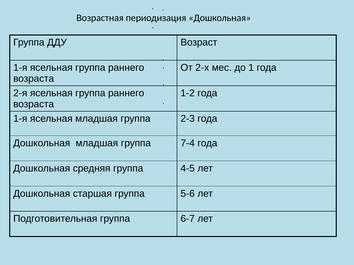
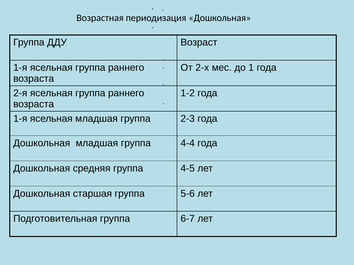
7-4: 7-4 -> 4-4 (188, 143)
